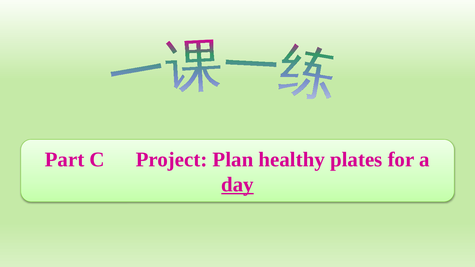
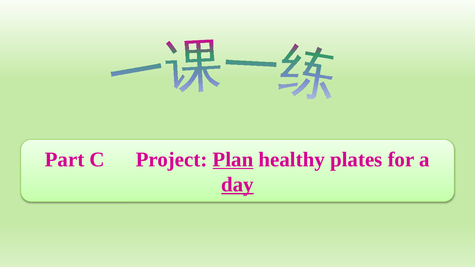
Plan underline: none -> present (233, 160)
